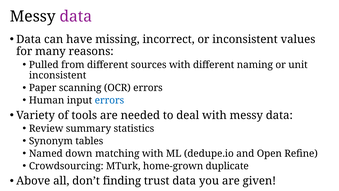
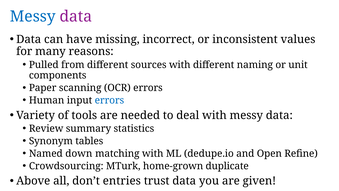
Messy colour: black -> blue (33, 17)
inconsistent: inconsistent -> components (58, 75)
finding: finding -> entries (122, 181)
